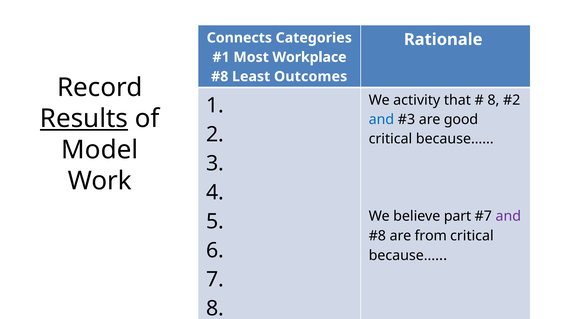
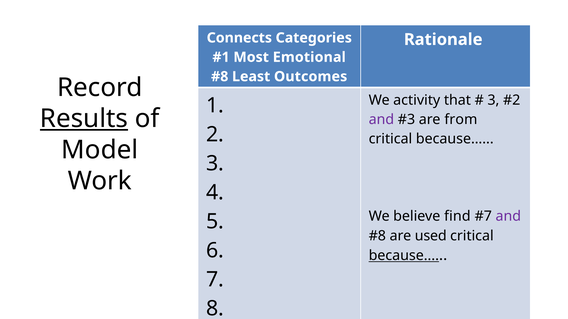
Workplace: Workplace -> Emotional (309, 57)
8: 8 -> 3 (493, 100)
and colour: blue -> purple (381, 120)
good: good -> from (461, 120)
part: part -> find (457, 217)
from: from -> used (431, 236)
because underline: none -> present (404, 256)
